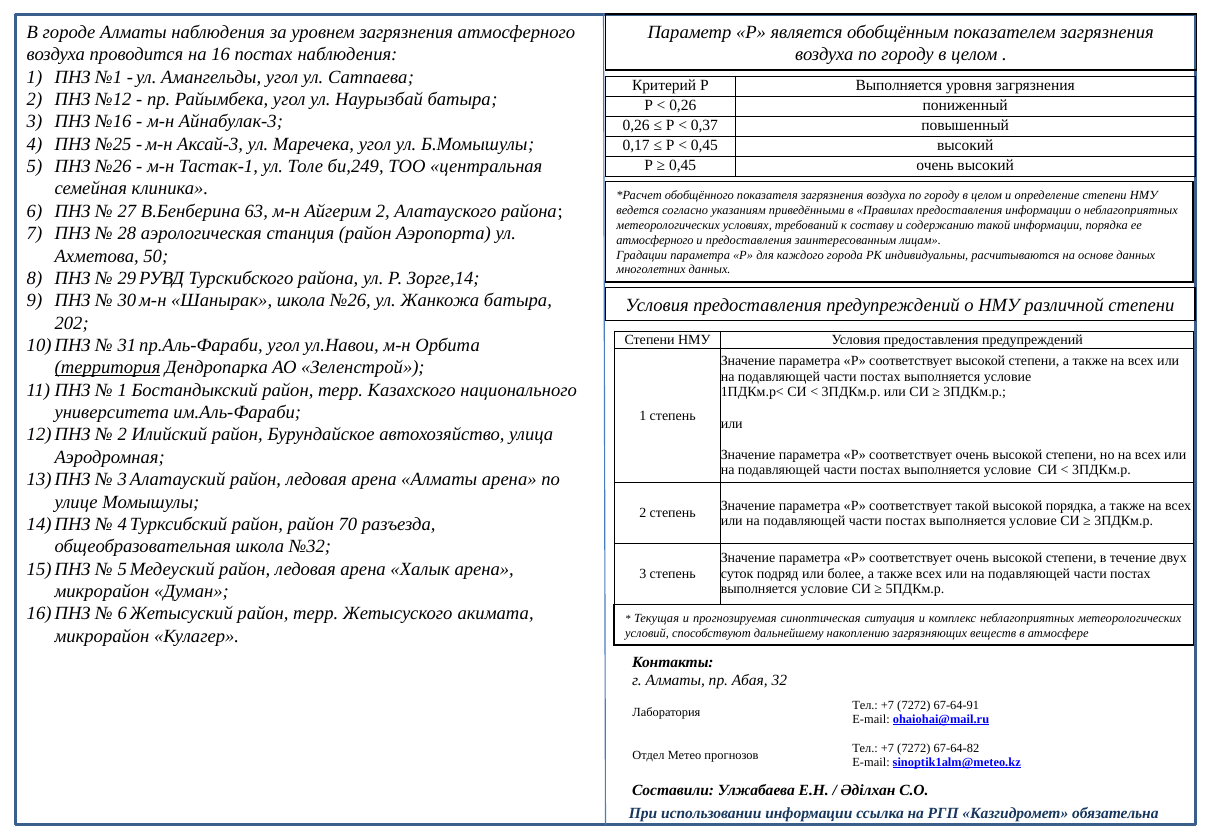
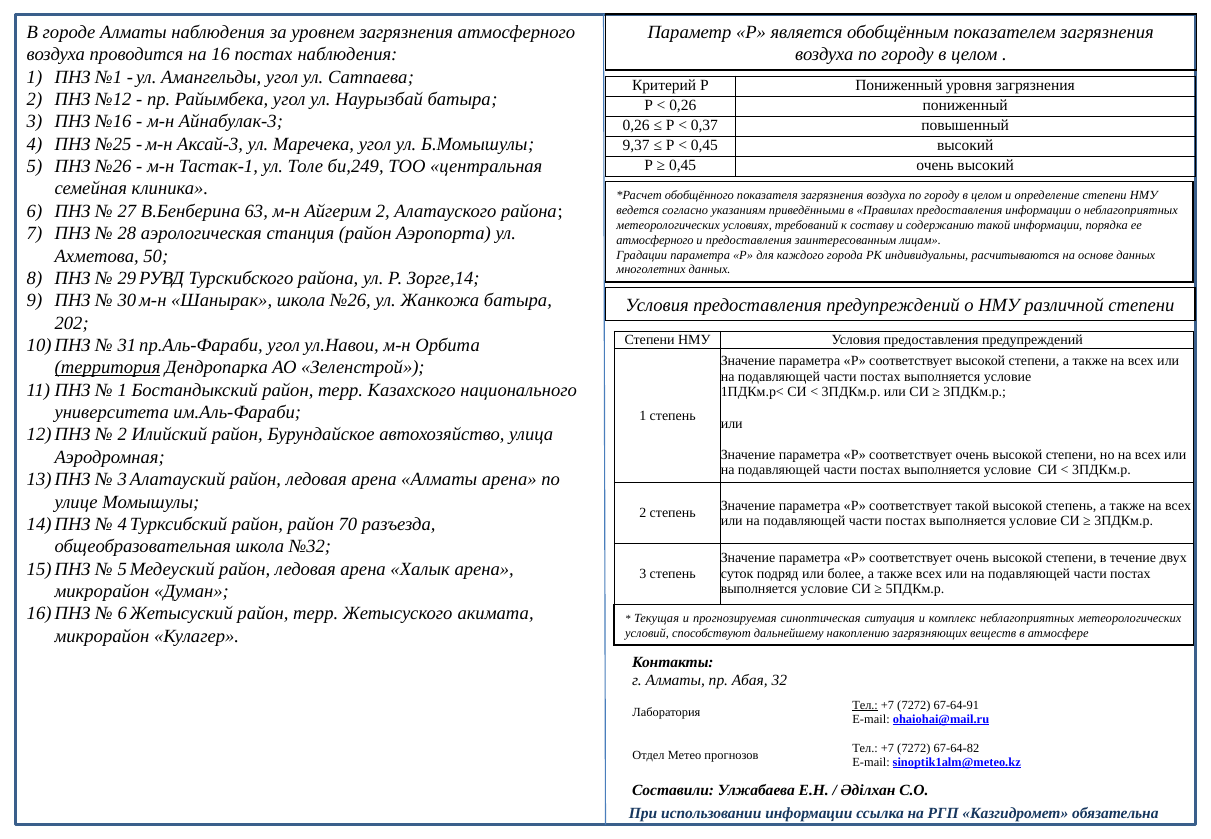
Р Выполняется: Выполняется -> Пониженный (899, 86)
0,17: 0,17 -> 9,37 (636, 146)
высокой порядка: порядка -> степень (1071, 505)
Тел underline: none -> present (865, 705)
